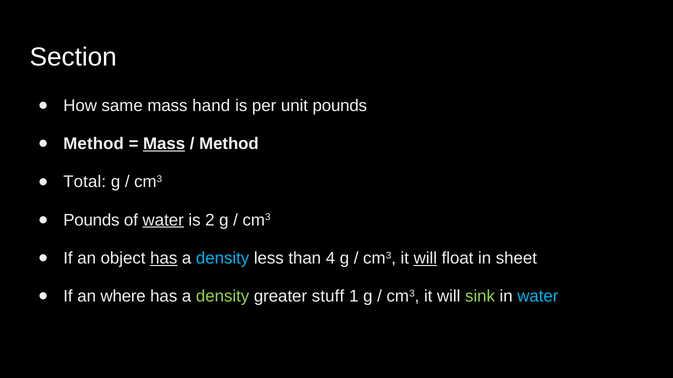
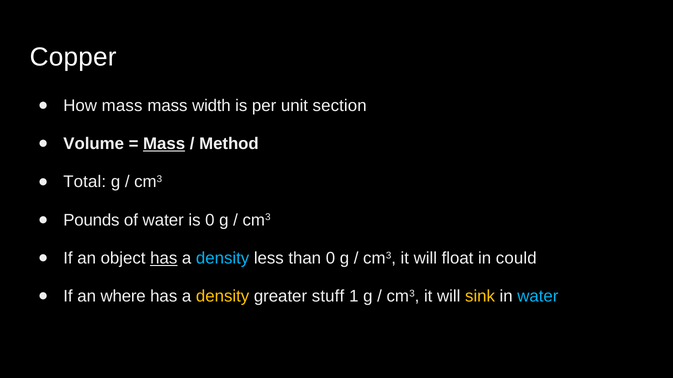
Section: Section -> Copper (73, 57)
How same: same -> mass (122, 106)
hand: hand -> width (211, 106)
unit pounds: pounds -> section (340, 106)
Method: Method -> Volume (94, 144)
water underline: present -> none (163, 220)
is 2: 2 -> 0 (210, 220)
than 4: 4 -> 0 (331, 258)
will underline: present -> none (425, 258)
sheet: sheet -> could (516, 258)
density colour: light green -> yellow (223, 297)
sink colour: light green -> yellow (480, 297)
